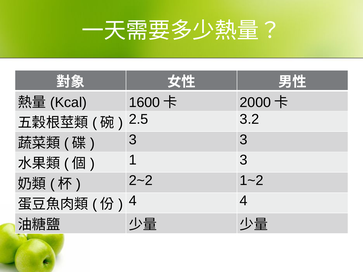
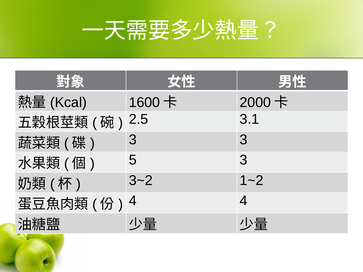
3.2: 3.2 -> 3.1 (249, 119)
1: 1 -> 5 (133, 160)
2~2: 2~2 -> 3~2 (141, 181)
